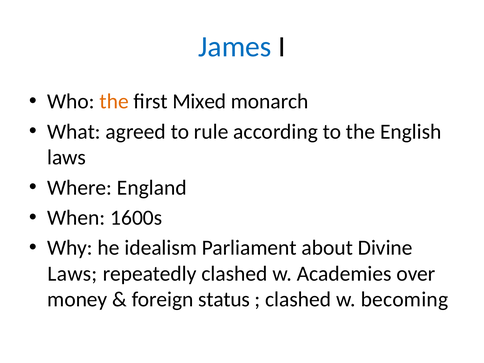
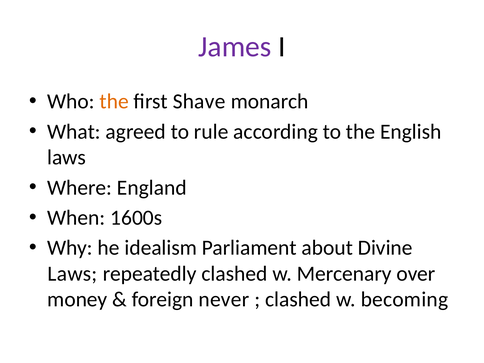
James colour: blue -> purple (235, 47)
Mixed: Mixed -> Shave (199, 102)
Academies: Academies -> Mercenary (344, 274)
status: status -> never (224, 299)
